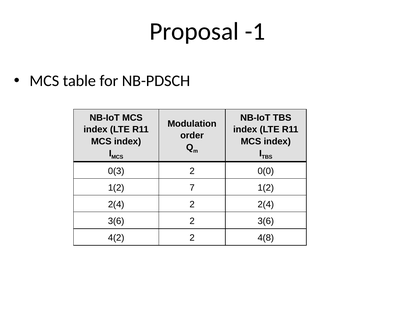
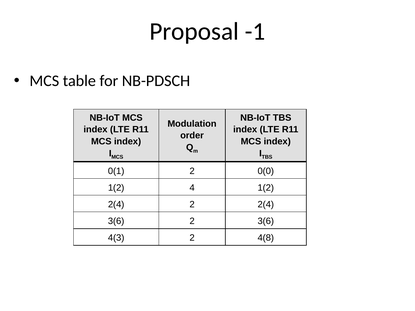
0(3: 0(3 -> 0(1 (116, 171)
7: 7 -> 4 (192, 188)
4(2: 4(2 -> 4(3 (116, 238)
